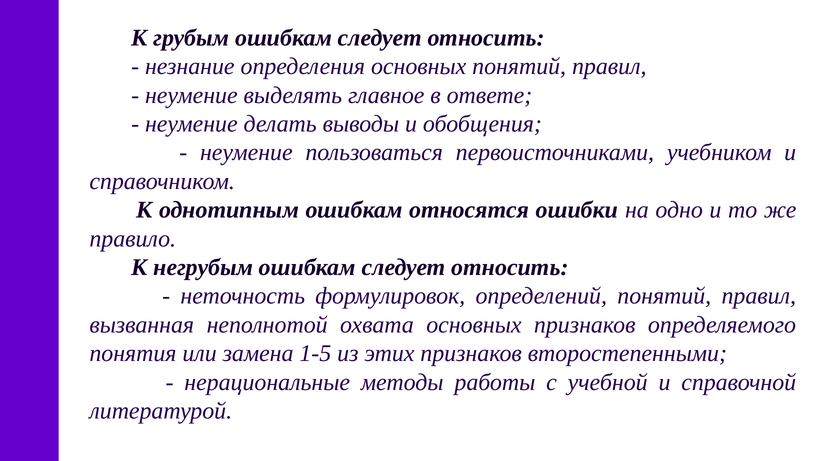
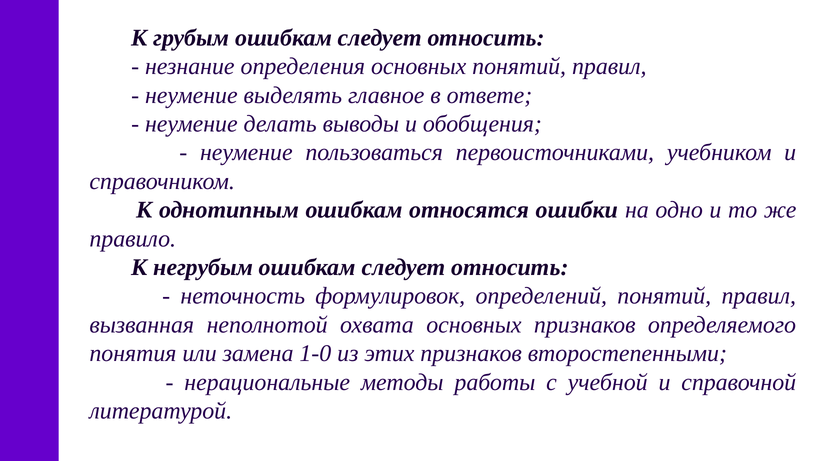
1-5: 1-5 -> 1-0 (315, 354)
